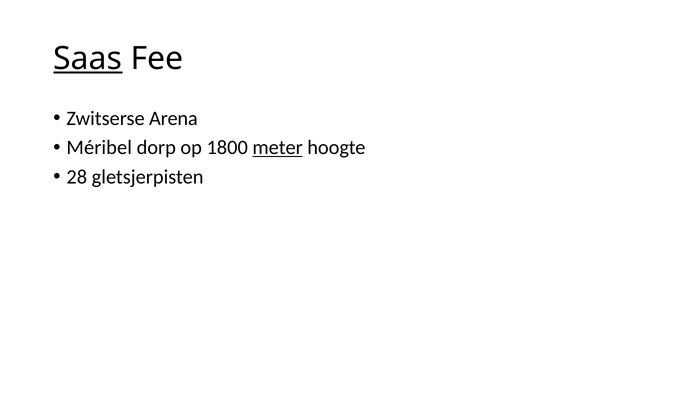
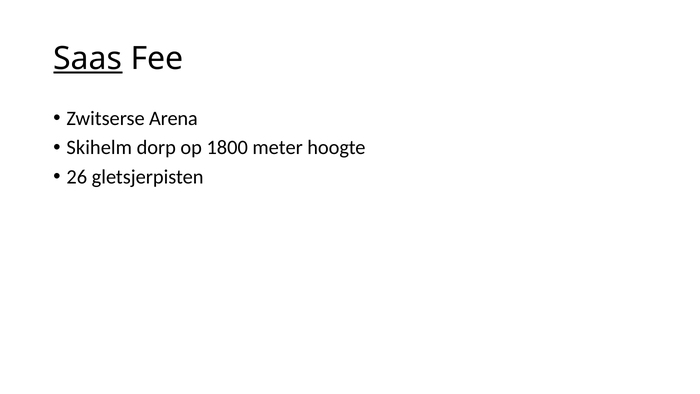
Méribel: Méribel -> Skihelm (99, 148)
meter underline: present -> none (278, 148)
28: 28 -> 26 (77, 177)
